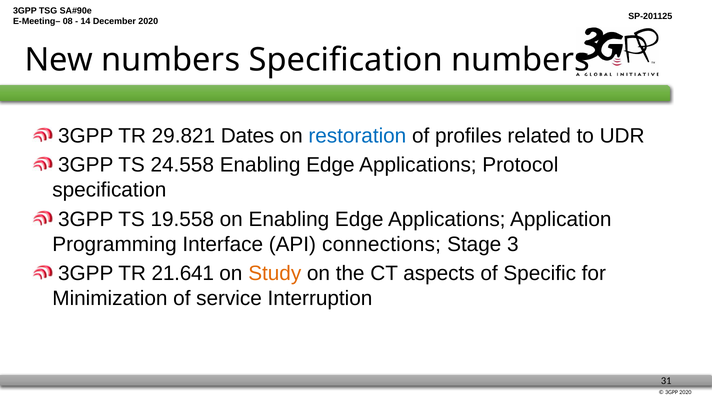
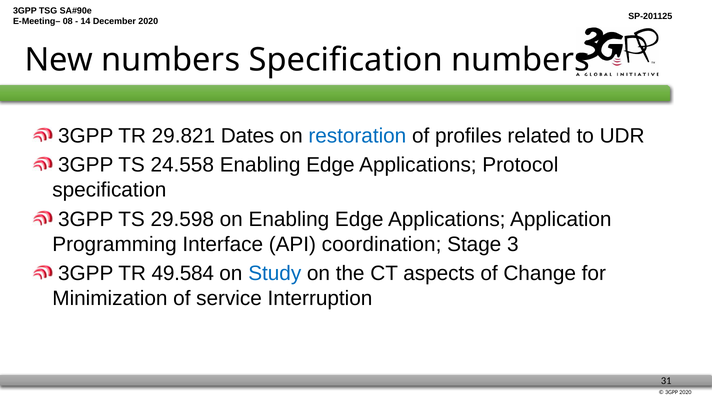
19.558: 19.558 -> 29.598 (182, 219)
connections: connections -> coordination (382, 244)
21.641: 21.641 -> 49.584 (183, 273)
Study colour: orange -> blue (275, 273)
Specific: Specific -> Change (540, 273)
